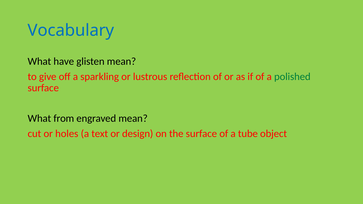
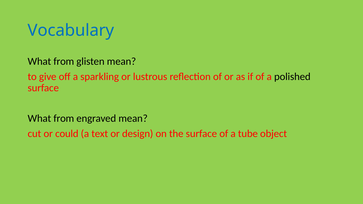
have: have -> from (64, 61)
polished colour: green -> black (292, 77)
holes: holes -> could (67, 134)
